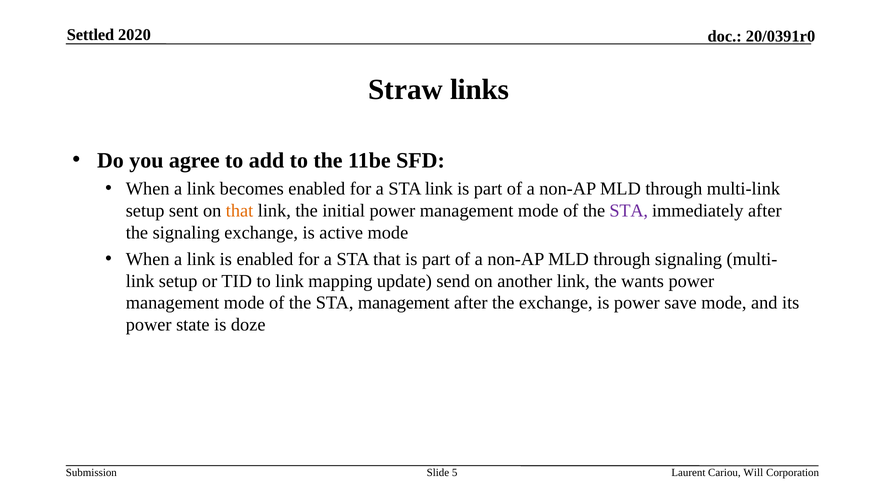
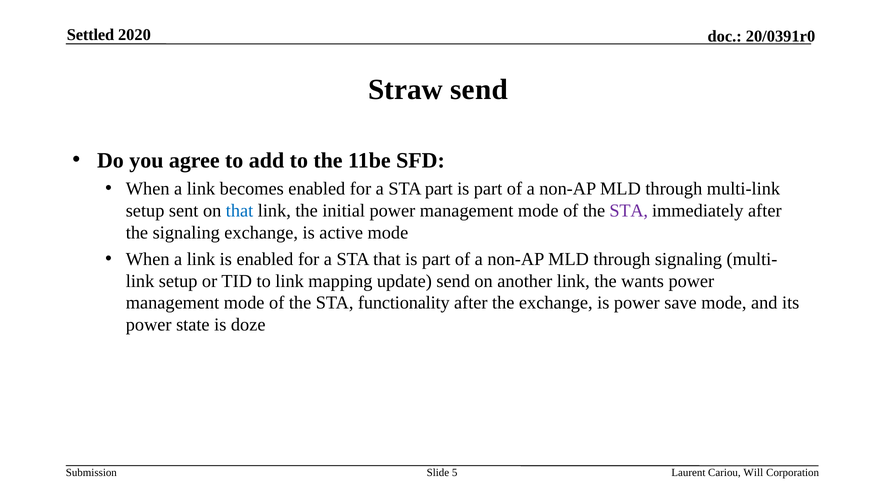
Straw links: links -> send (479, 90)
STA link: link -> part (439, 189)
that colour: orange -> blue (240, 211)
STA management: management -> functionality (404, 303)
